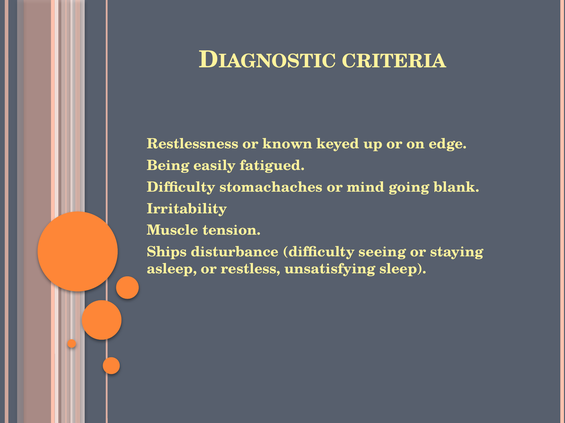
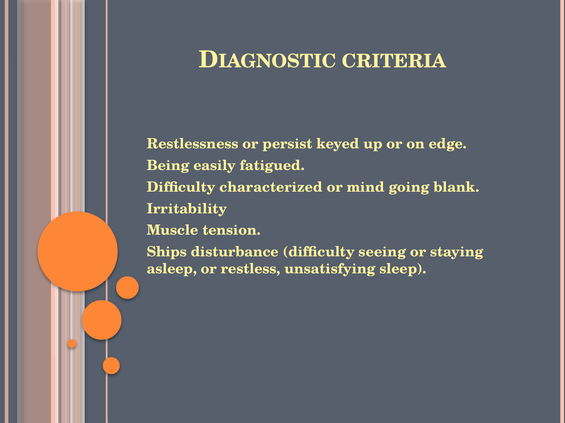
known: known -> persist (288, 144)
stomachaches: stomachaches -> characterized (271, 187)
